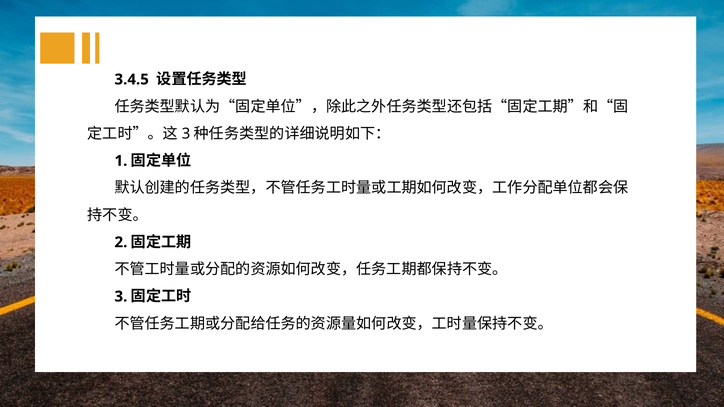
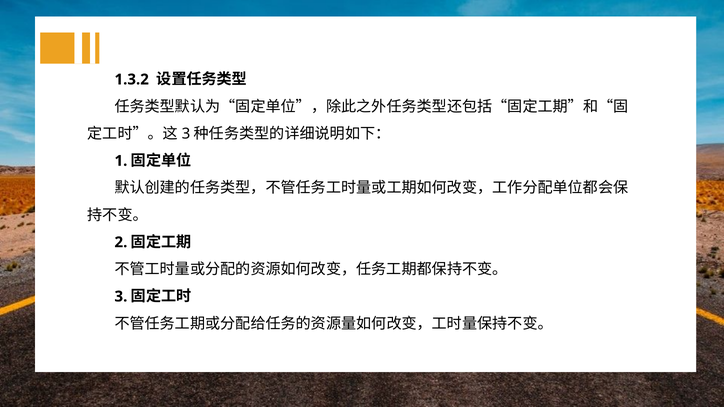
3.4.5: 3.4.5 -> 1.3.2 (132, 79)
